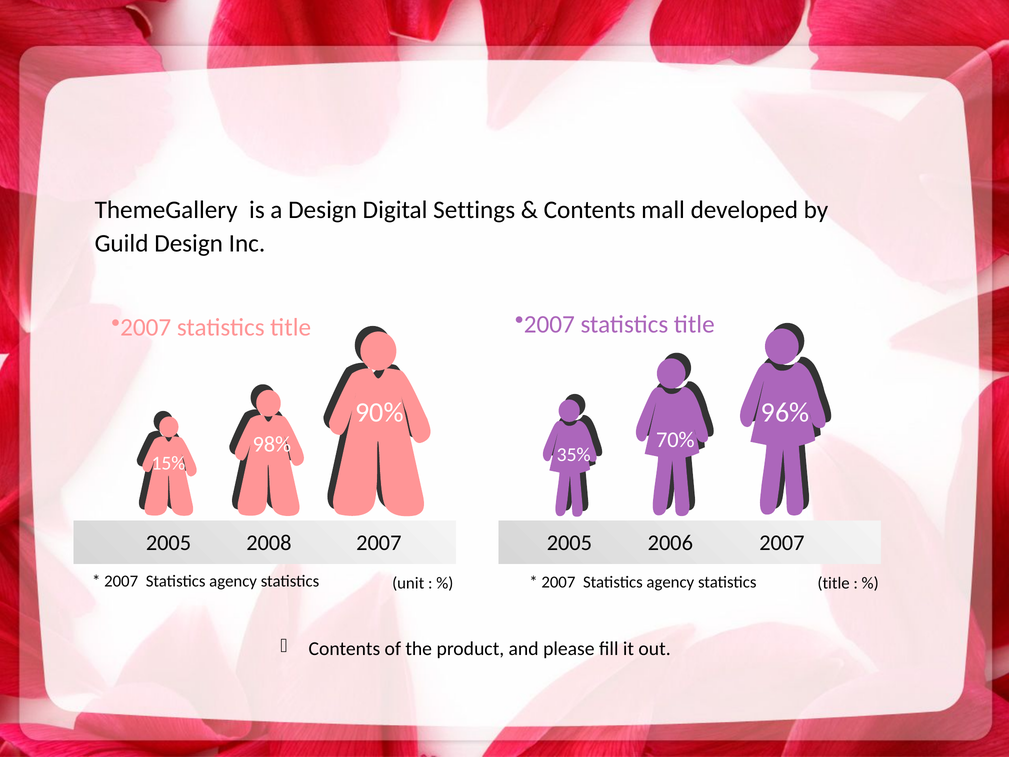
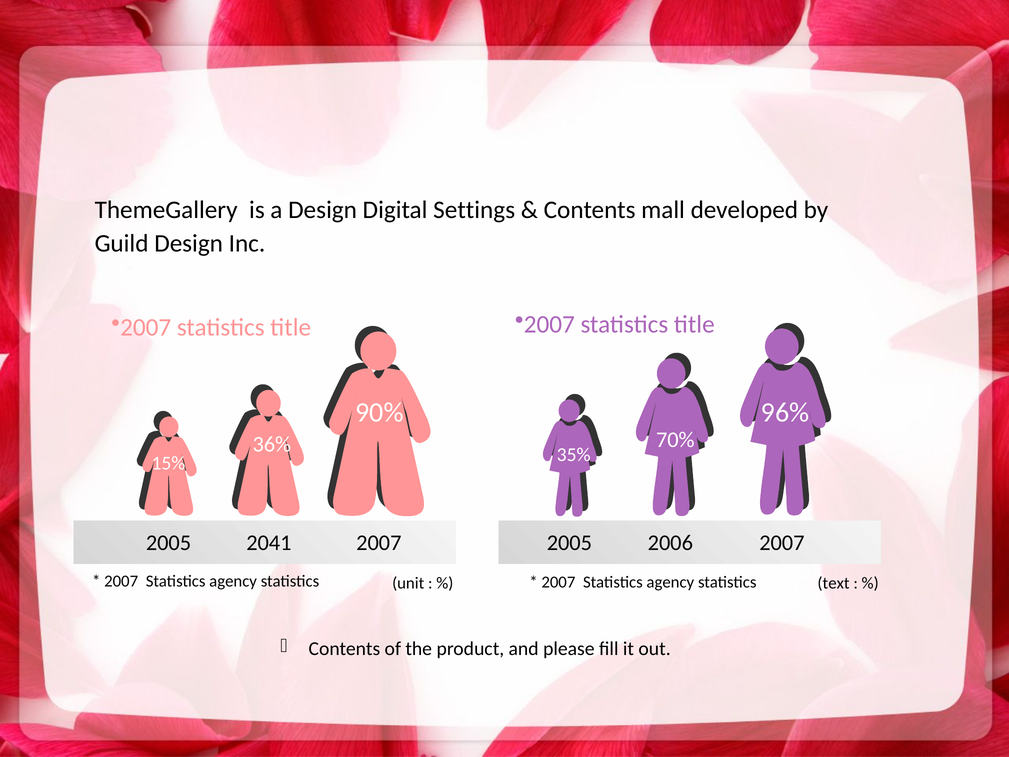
98%: 98% -> 36% (272, 444)
2008: 2008 -> 2041 (269, 543)
title: title -> text (834, 583)
